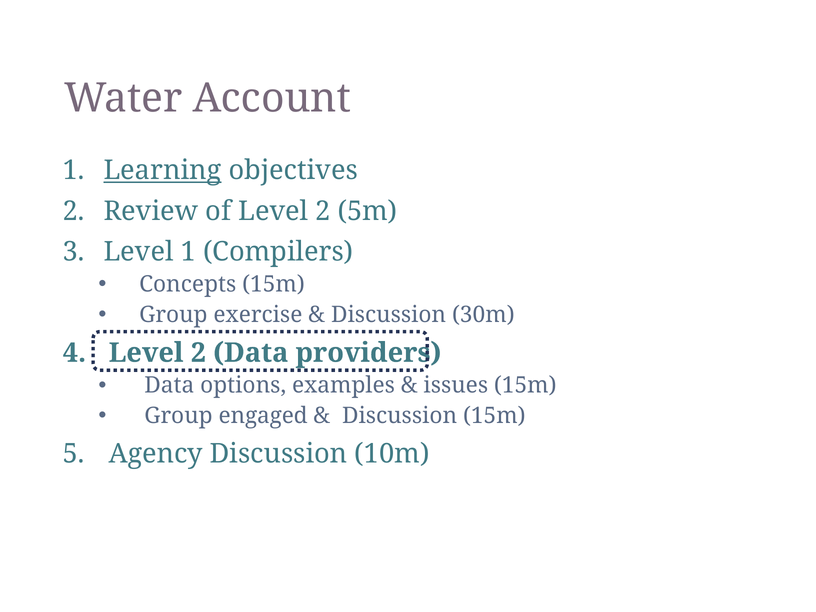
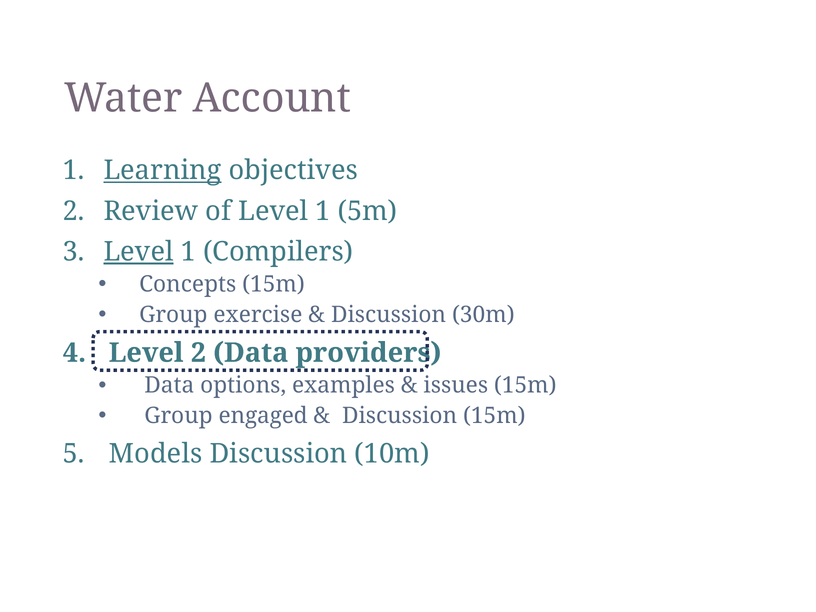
of Level 2: 2 -> 1 (323, 211)
Level underline: none -> present (139, 252)
Agency: Agency -> Models (156, 454)
